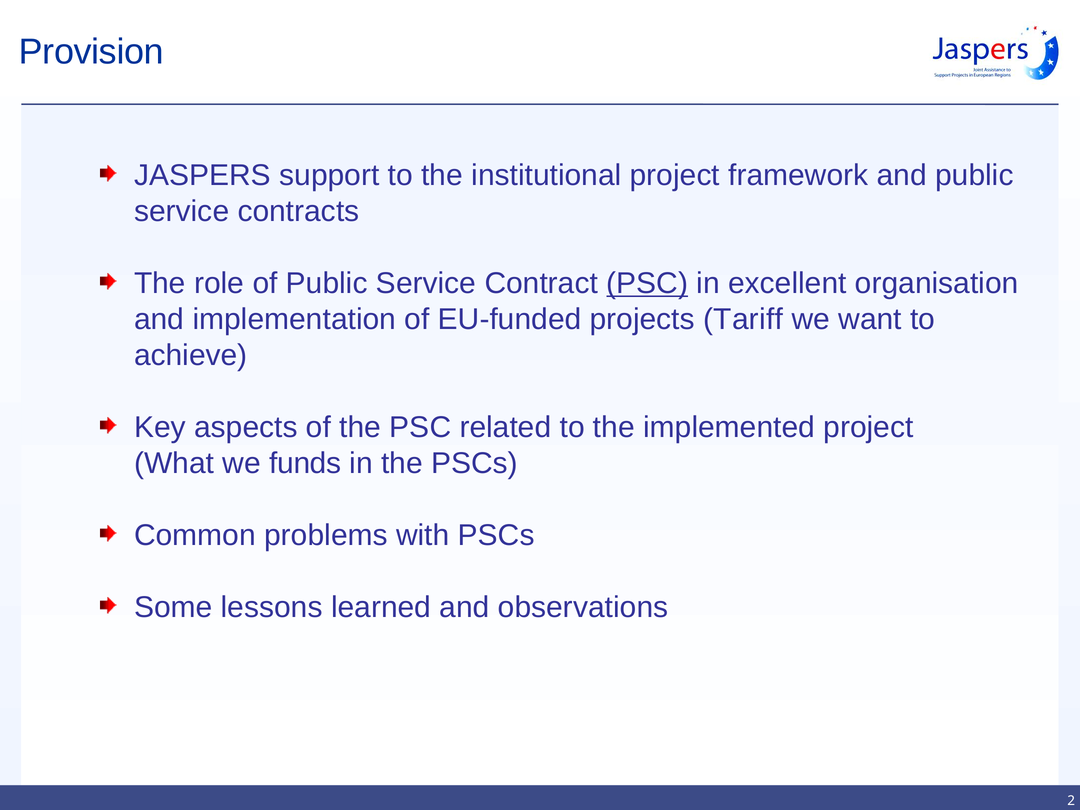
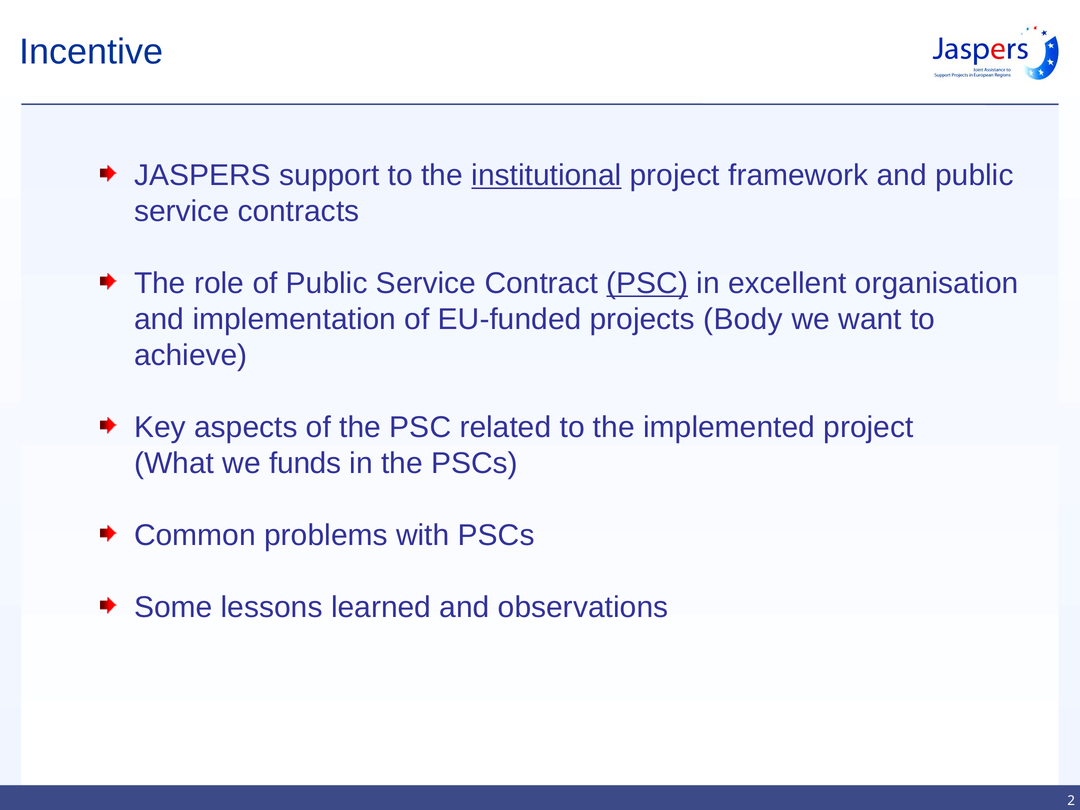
Provision: Provision -> Incentive (91, 52)
institutional underline: none -> present (546, 175)
Tariff: Tariff -> Body (743, 319)
